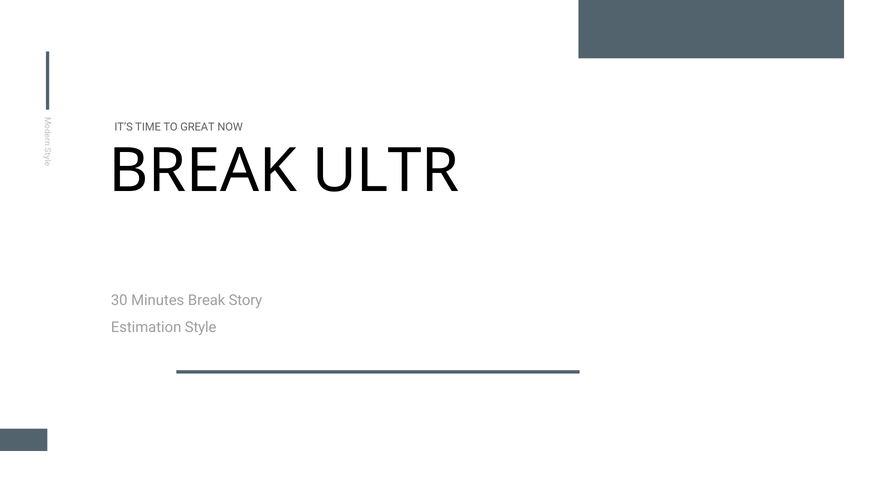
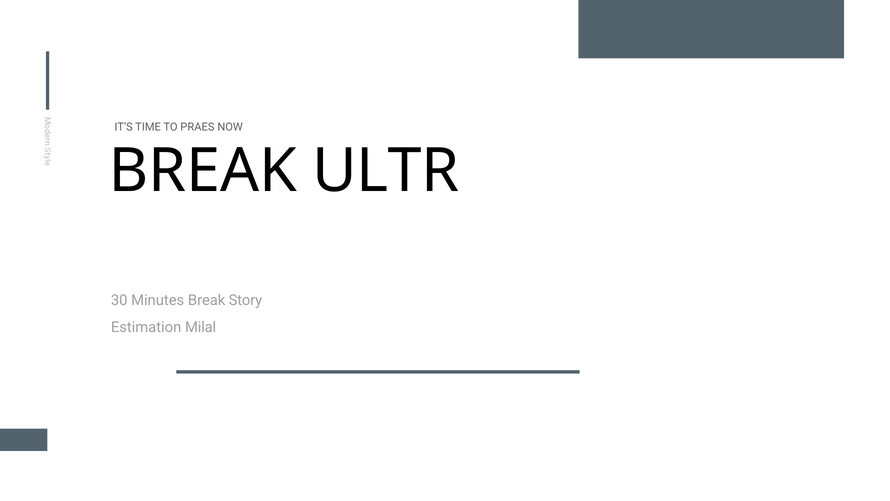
GREAT: GREAT -> PRAES (197, 127)
Style: Style -> Milal (201, 327)
